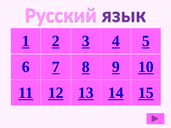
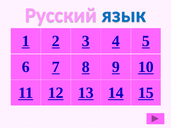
язык colour: purple -> blue (124, 15)
